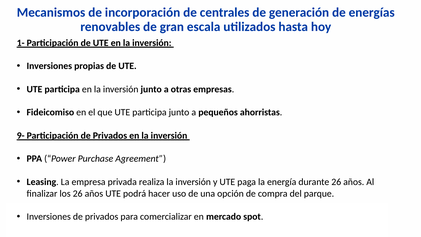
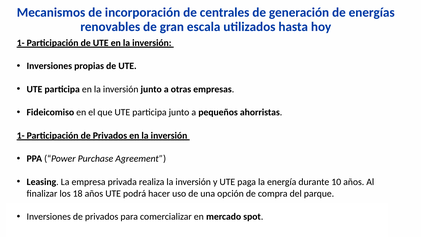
9-: 9- -> 1- (21, 135)
durante 26: 26 -> 10 (336, 182)
los 26: 26 -> 18 (78, 193)
